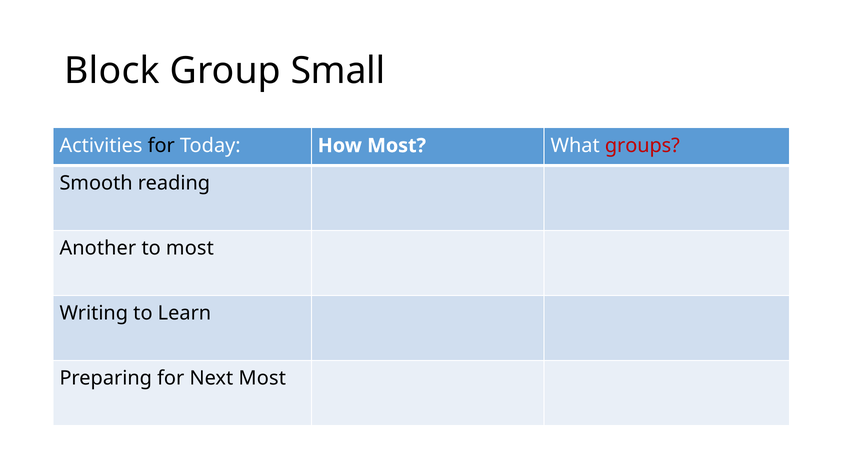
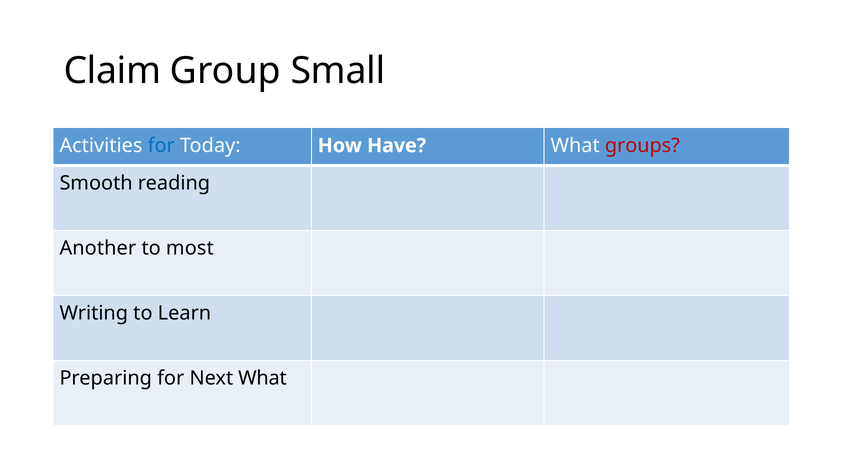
Block: Block -> Claim (112, 71)
for colour: black -> blue (161, 146)
How Most: Most -> Have (397, 146)
Next Most: Most -> What (262, 378)
